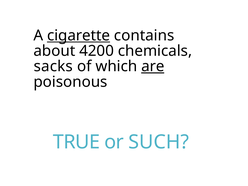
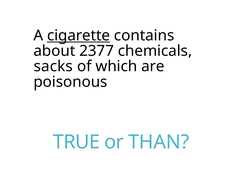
4200: 4200 -> 2377 (97, 51)
are underline: present -> none (153, 66)
SUCH: SUCH -> THAN (159, 142)
